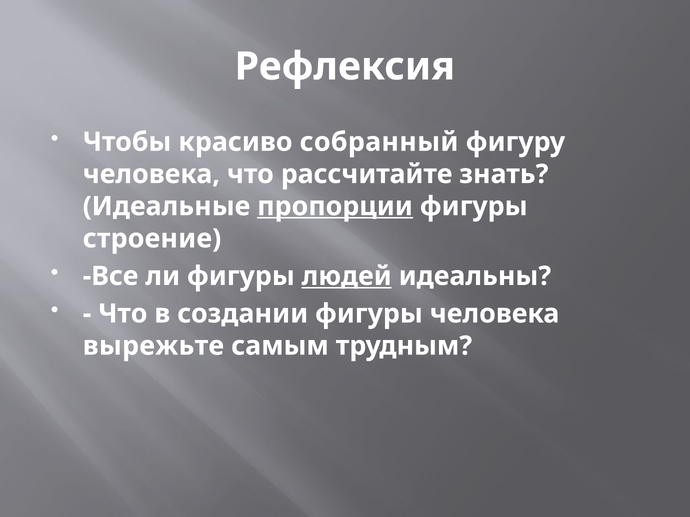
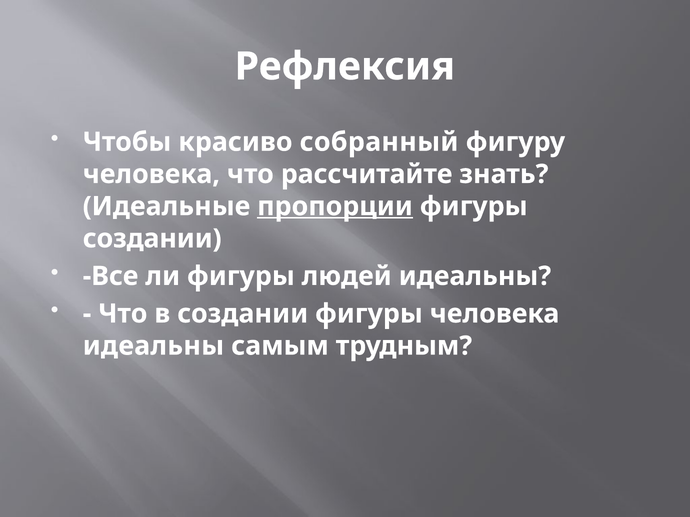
строение: строение -> создании (152, 239)
людей underline: present -> none (347, 276)
вырежьте: вырежьте -> идеальны (153, 346)
